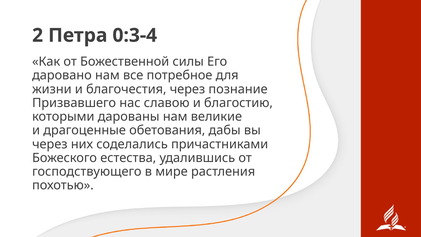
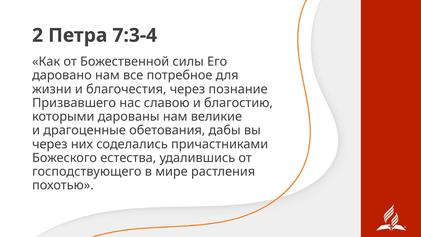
0:3-4: 0:3-4 -> 7:3-4 (135, 35)
